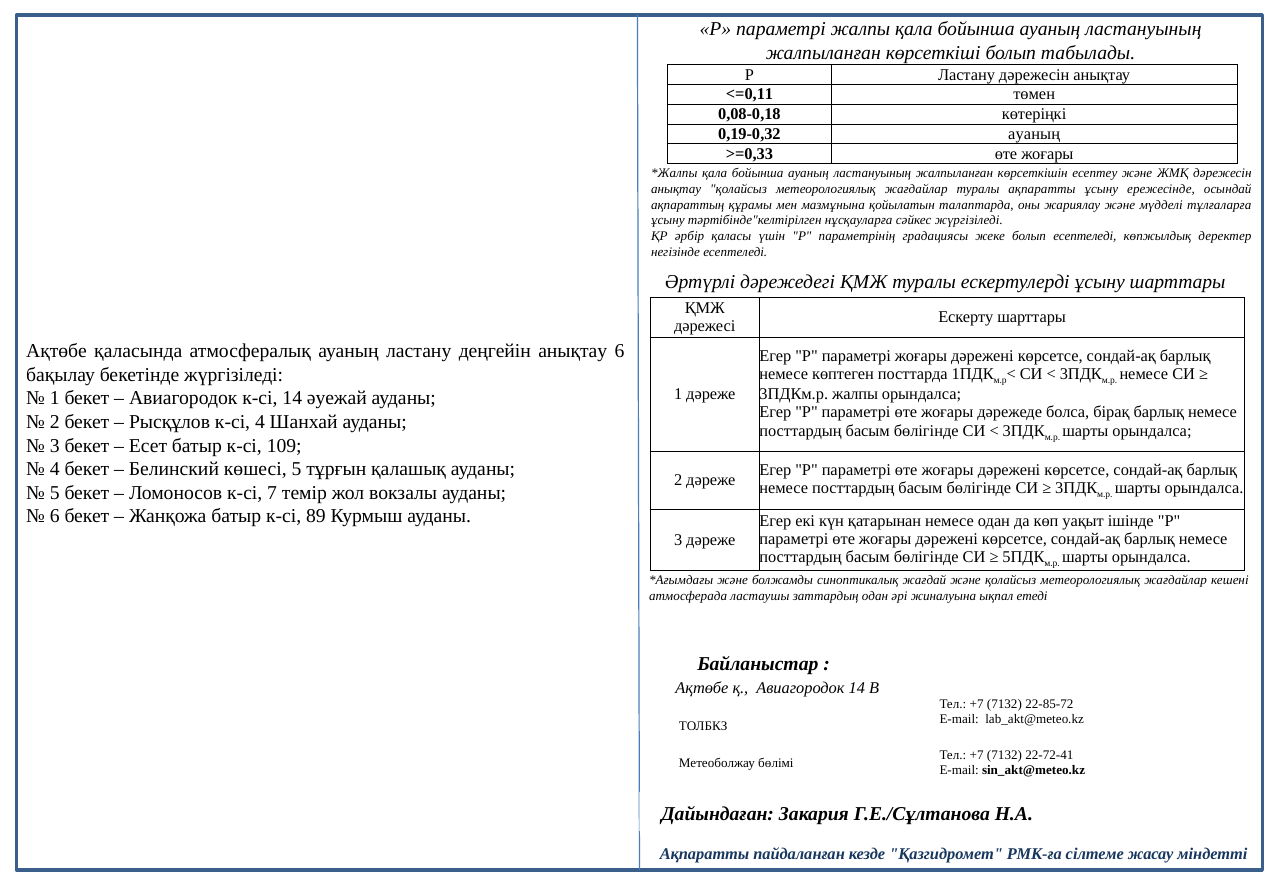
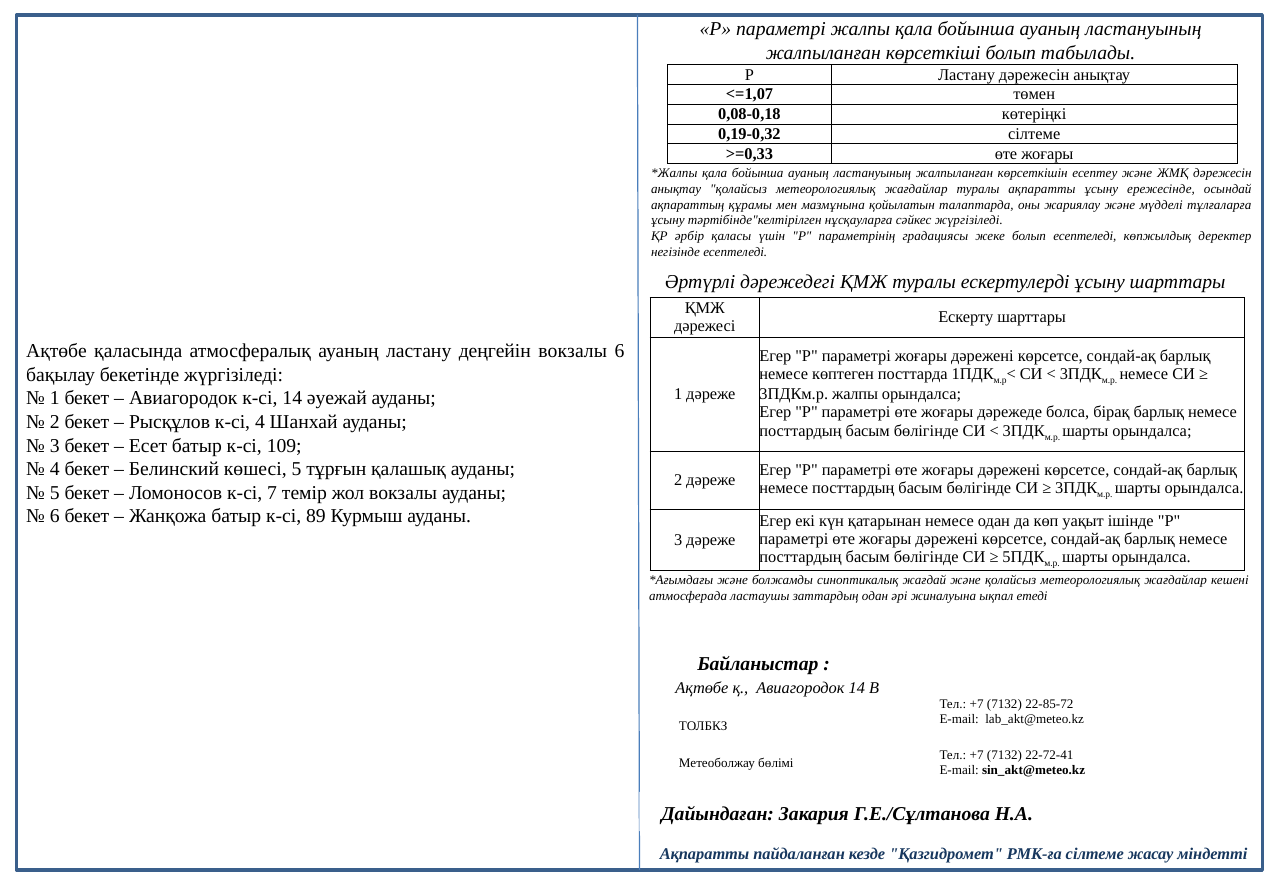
<=0,11: <=0,11 -> <=1,07 (750, 94)
0,19-0,32 ауаның: ауаның -> сілтеме (1034, 134)
деңгейін анықтау: анықтау -> вокзалы (573, 351)
